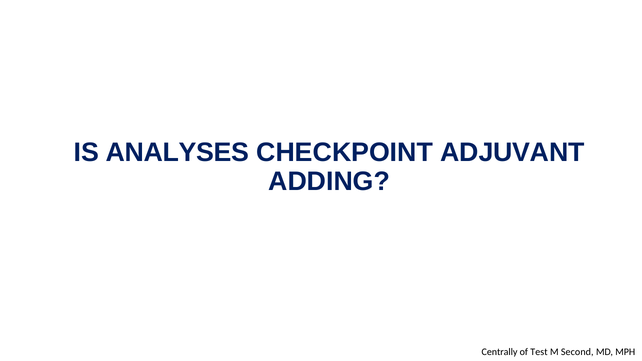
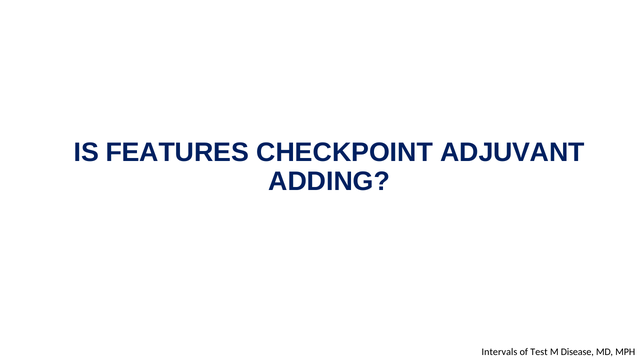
ANALYSES: ANALYSES -> FEATURES (177, 153)
Centrally: Centrally -> Intervals (499, 352)
Second: Second -> Disease (577, 352)
